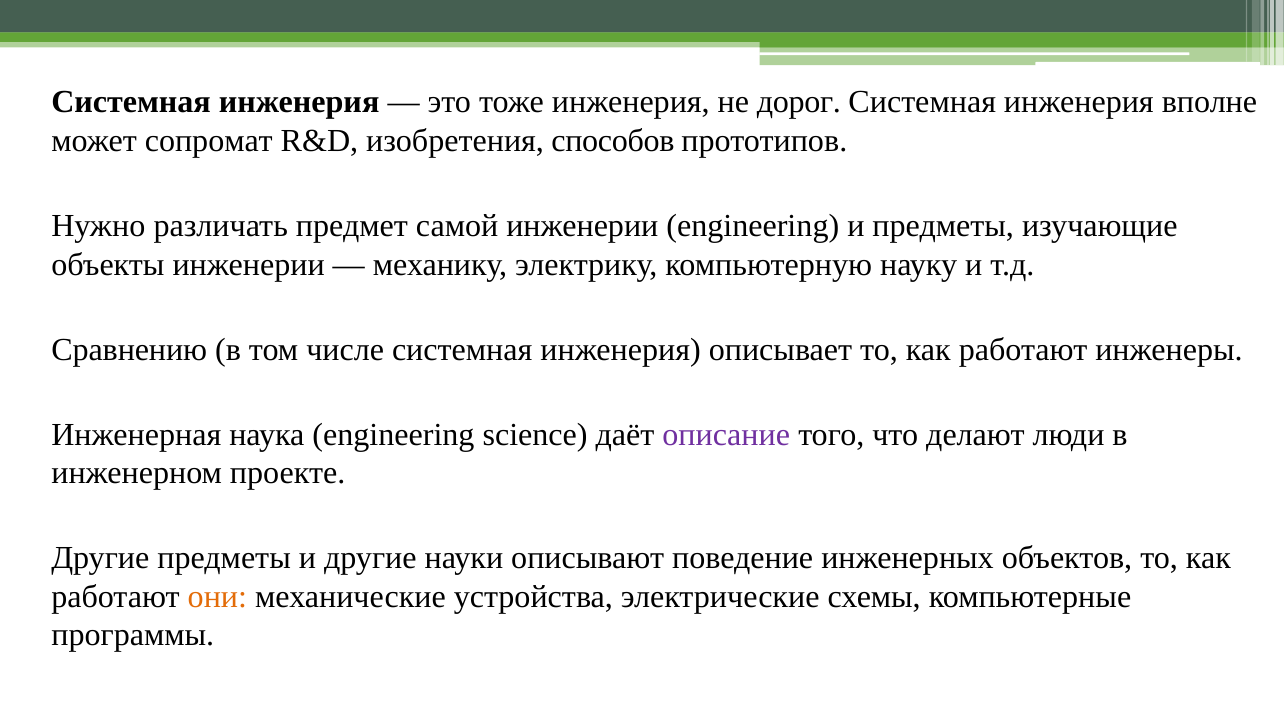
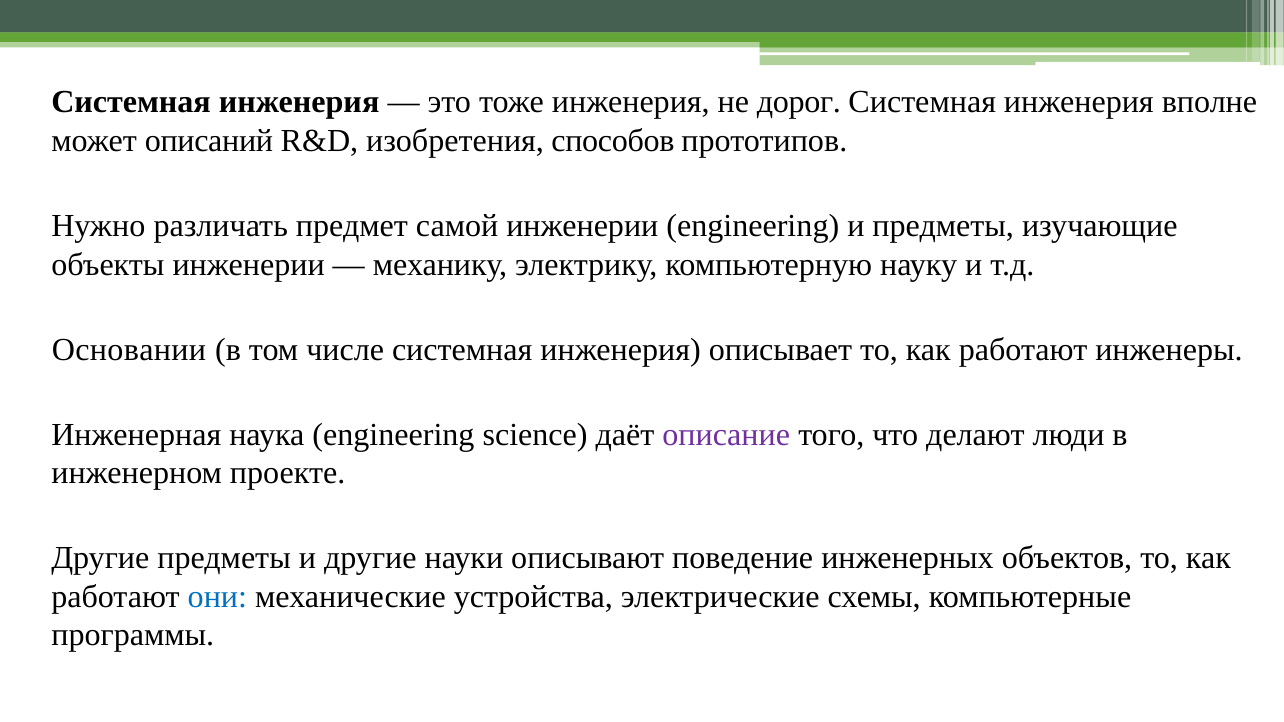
сопромат: сопромат -> описаний (209, 141)
Сравнению: Сравнению -> Основании (129, 350)
они colour: orange -> blue (217, 597)
